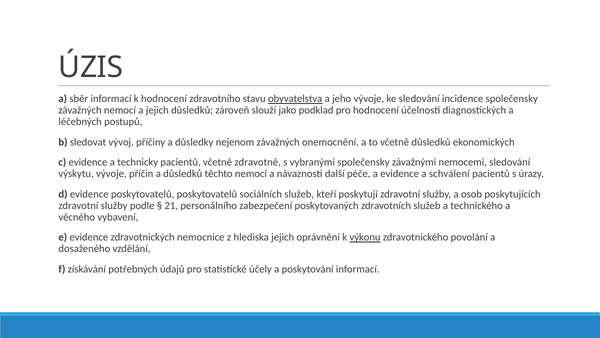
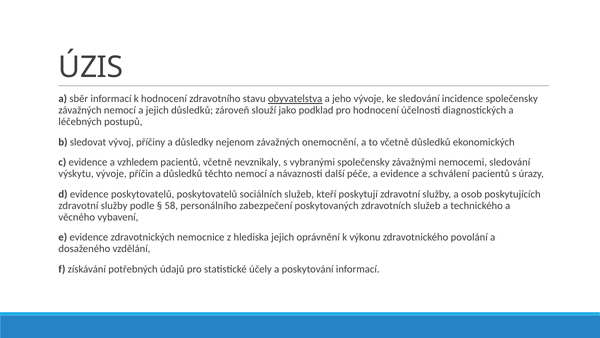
technicky: technicky -> vzhledem (138, 162)
zdravotně: zdravotně -> nevznikaly (258, 162)
21: 21 -> 58 (171, 205)
výkonu underline: present -> none (365, 237)
